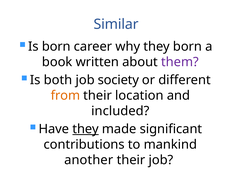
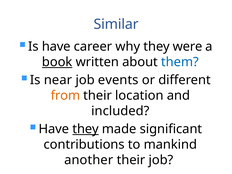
Is born: born -> have (56, 47)
they born: born -> were (188, 47)
book underline: none -> present (57, 62)
them colour: purple -> blue (180, 62)
both: both -> near (58, 80)
society: society -> events (118, 80)
